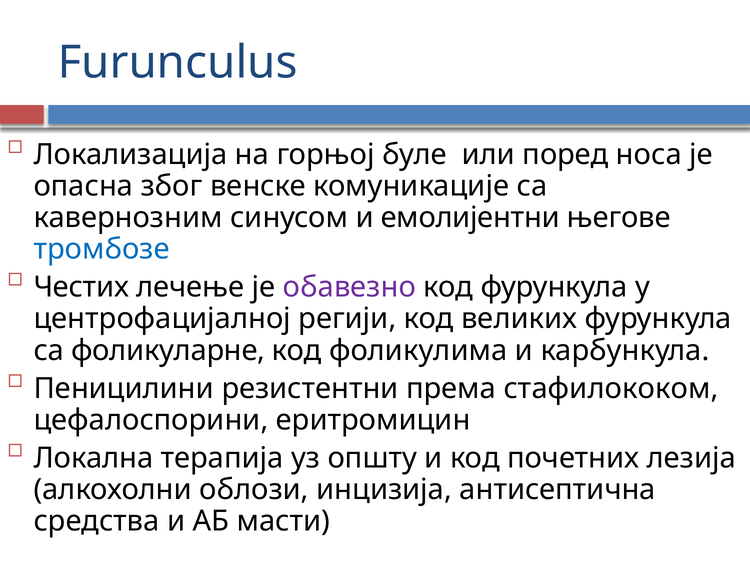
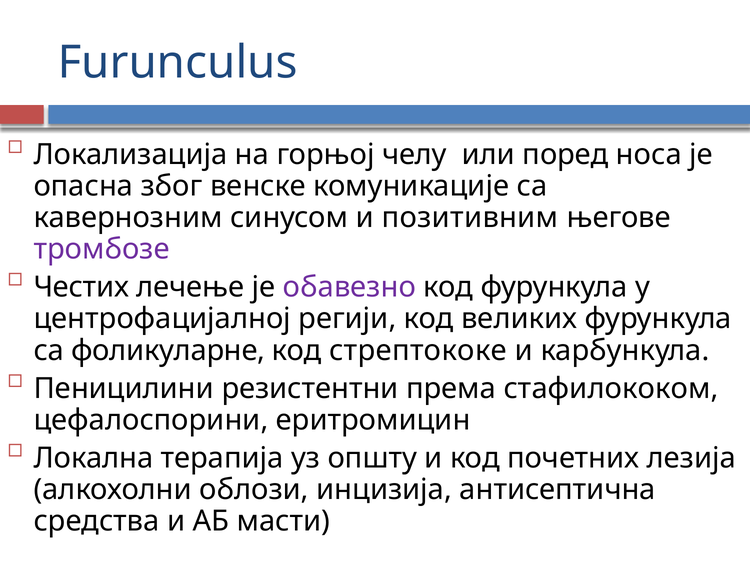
буле: буле -> челу (414, 154)
емолијентни: емолијентни -> позитивним (470, 217)
тромбозе colour: blue -> purple (102, 249)
фоликулима: фоликулима -> стрептококе (418, 350)
